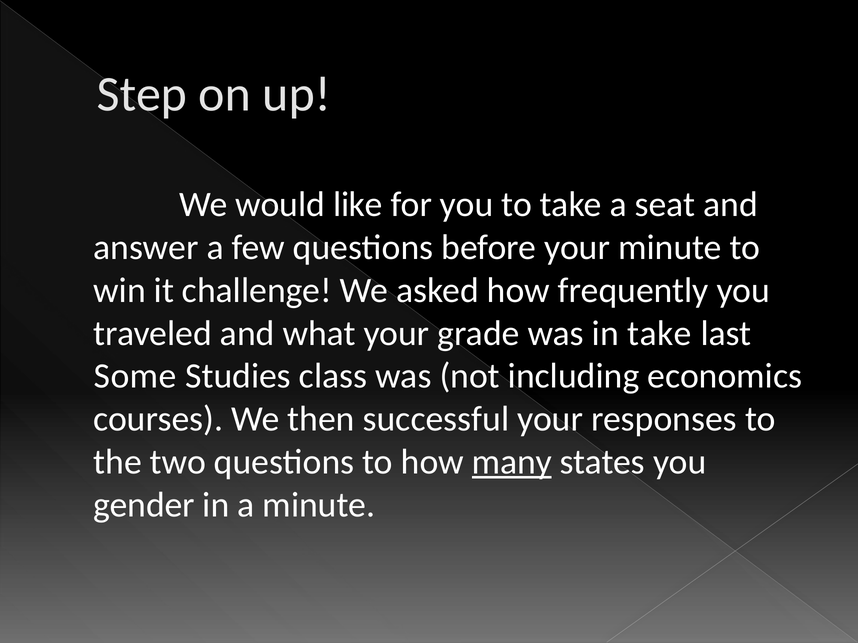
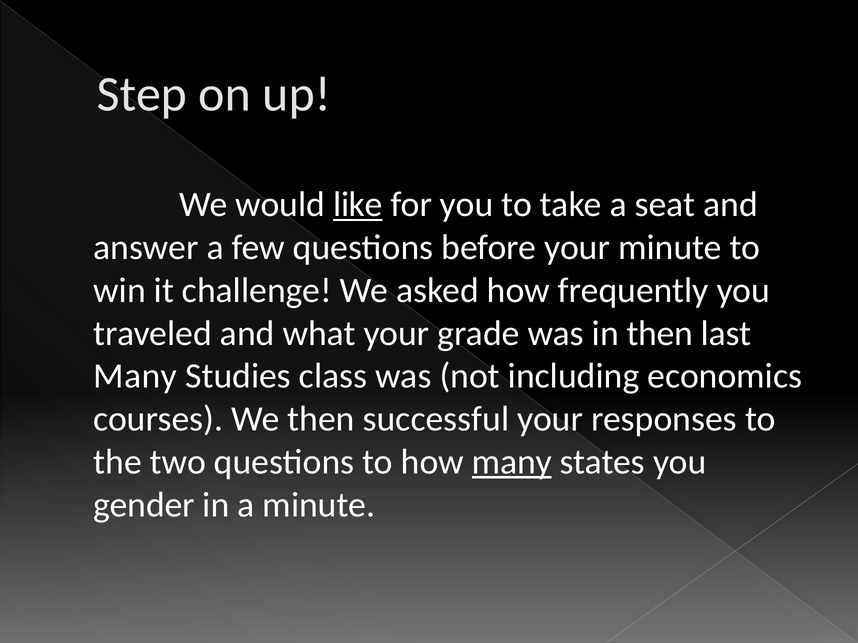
like underline: none -> present (358, 205)
in take: take -> then (660, 334)
Some: Some -> Many (135, 376)
